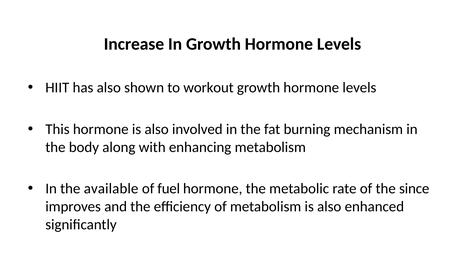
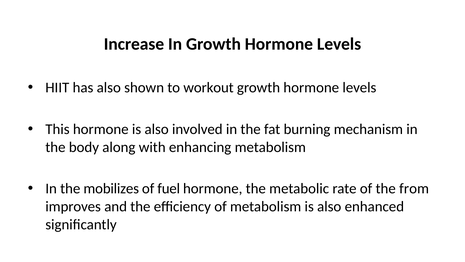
available: available -> mobilizes (111, 188)
since: since -> from (414, 188)
